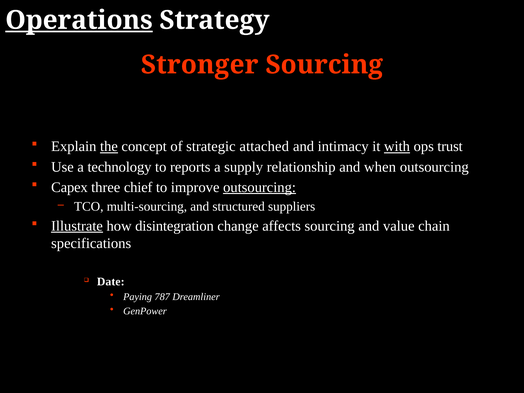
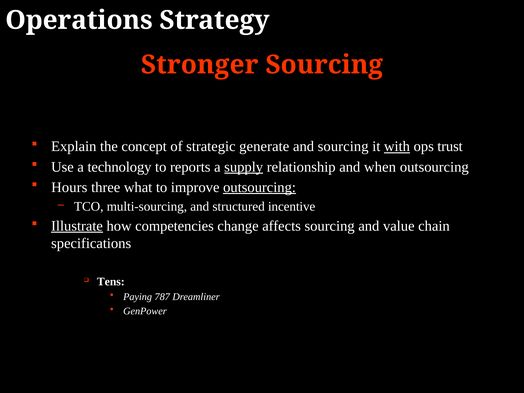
Operations underline: present -> none (79, 20)
the underline: present -> none (109, 146)
attached: attached -> generate (264, 146)
and intimacy: intimacy -> sourcing (343, 146)
supply underline: none -> present (244, 167)
Capex: Capex -> Hours (69, 187)
chief: chief -> what (138, 187)
suppliers: suppliers -> incentive (292, 206)
disintegration: disintegration -> competencies (175, 226)
Date: Date -> Tens (111, 282)
